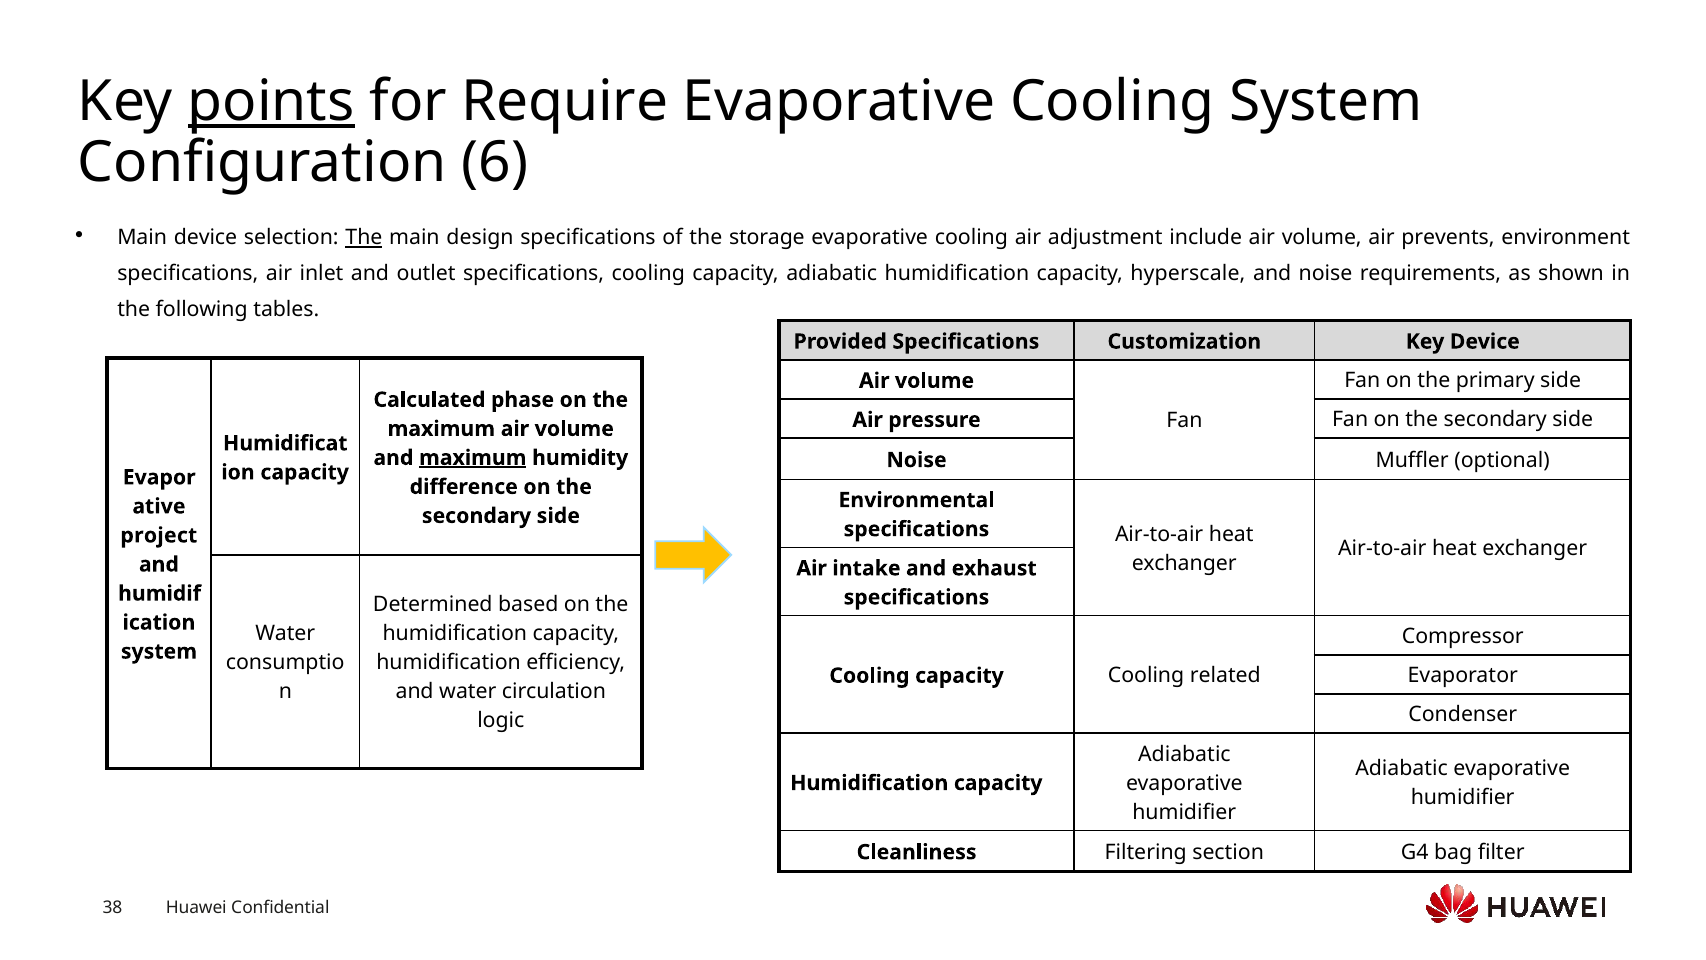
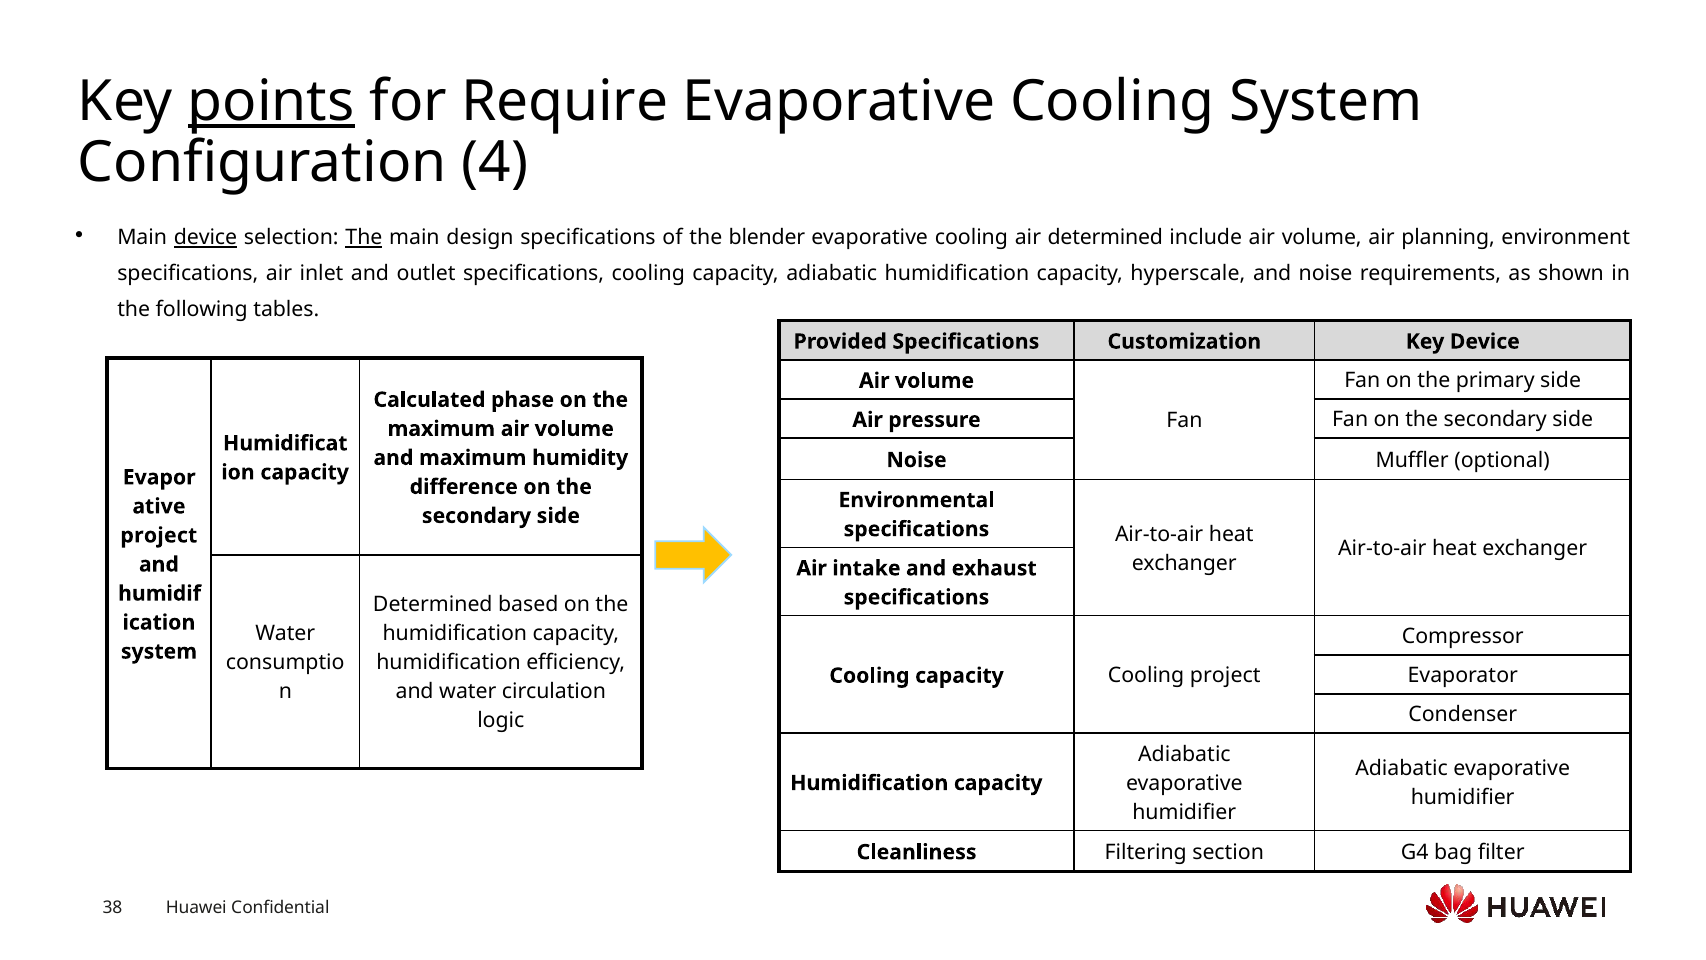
6: 6 -> 4 (495, 163)
device underline: none -> present (206, 238)
storage: storage -> blender (767, 238)
air adjustment: adjustment -> determined (1105, 238)
prevents: prevents -> planning (1448, 238)
maximum underline: present -> none (473, 458)
Cooling related: related -> project (1225, 675)
